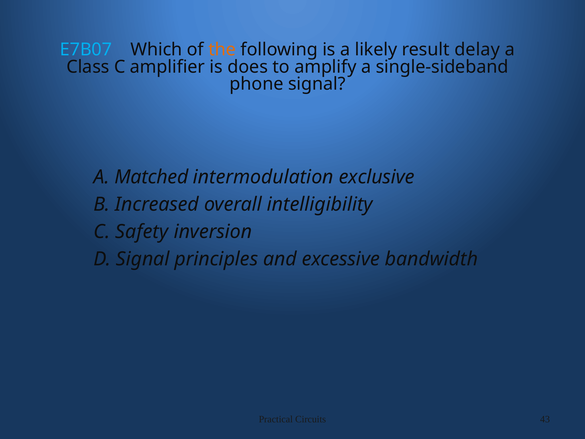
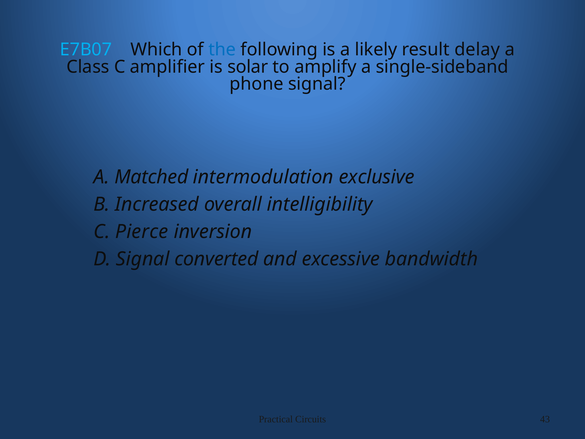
the colour: orange -> blue (222, 50)
does: does -> solar (248, 67)
Safety: Safety -> Pierce (142, 231)
principles: principles -> converted (216, 259)
